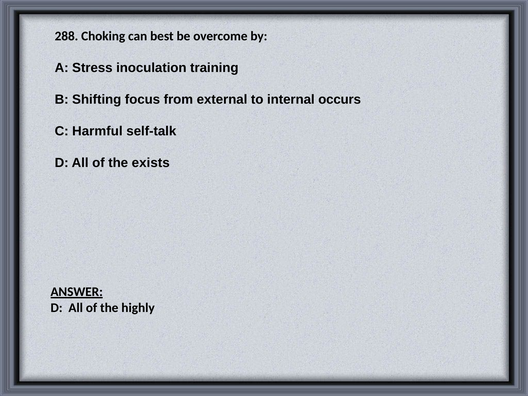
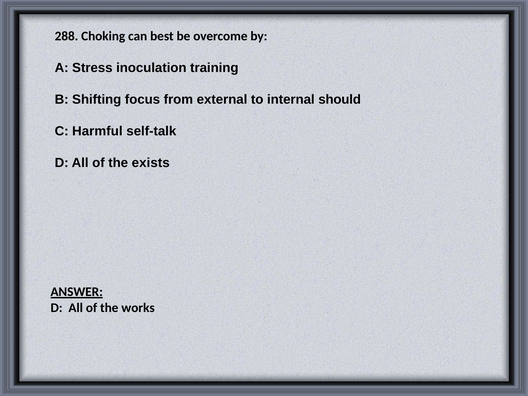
occurs: occurs -> should (340, 100)
highly: highly -> works (138, 308)
